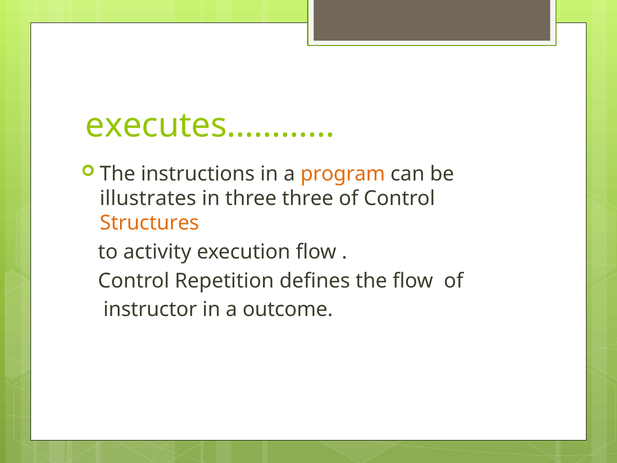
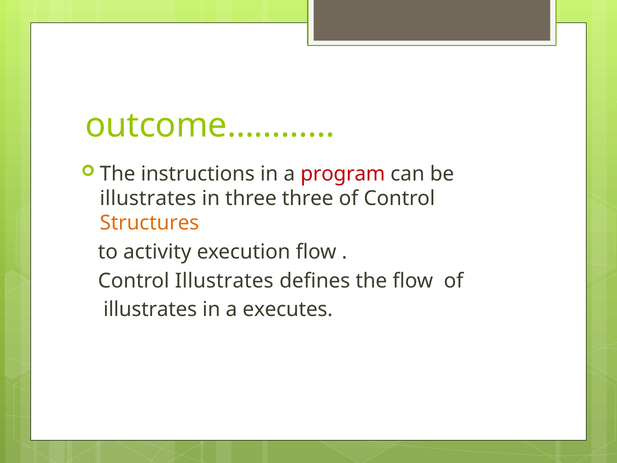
executes…………: executes………… -> outcome………… (210, 125)
program colour: orange -> red (343, 174)
Control Repetition: Repetition -> Illustrates (224, 281)
instructor: instructor -> illustrates (150, 309)
outcome: outcome -> executes (288, 309)
